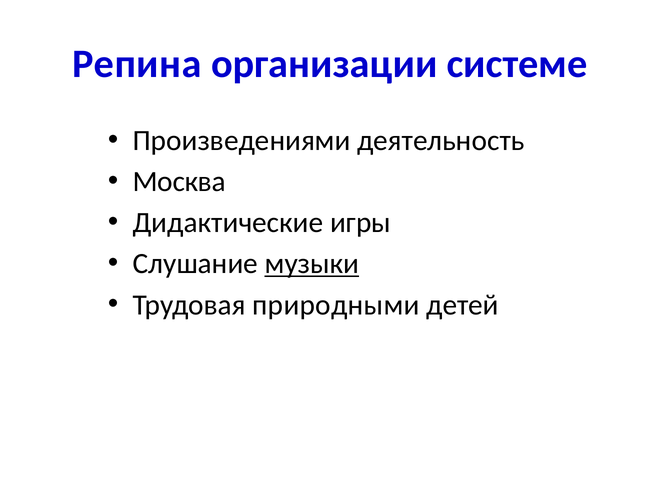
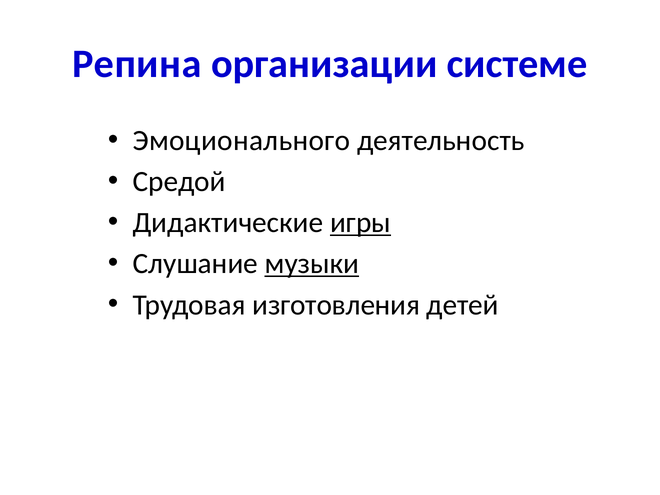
Произведениями: Произведениями -> Эмоционального (242, 141)
Москва: Москва -> Средой (179, 182)
игры underline: none -> present (361, 223)
природными: природными -> изготовления (336, 305)
